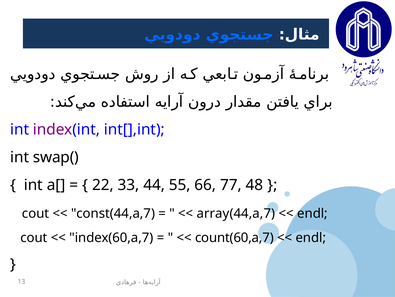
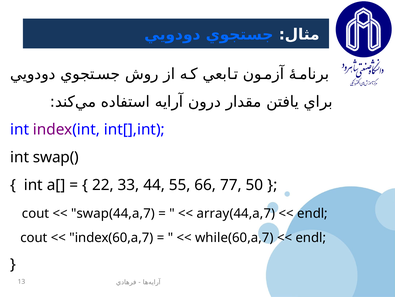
48: 48 -> 50 (255, 185)
const(44,a,7: const(44,a,7 -> swap(44,a,7 (113, 213)
count(60,a,7: count(60,a,7 -> while(60,a,7 (234, 237)
